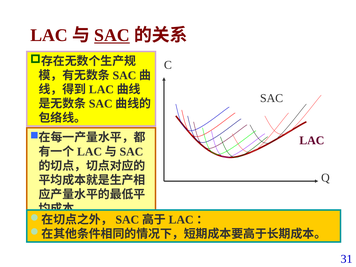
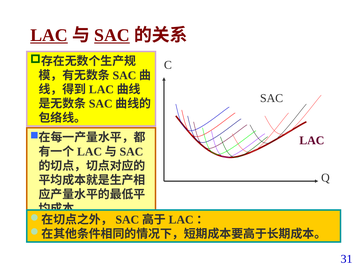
LAC underline: none -> present (49, 35)
